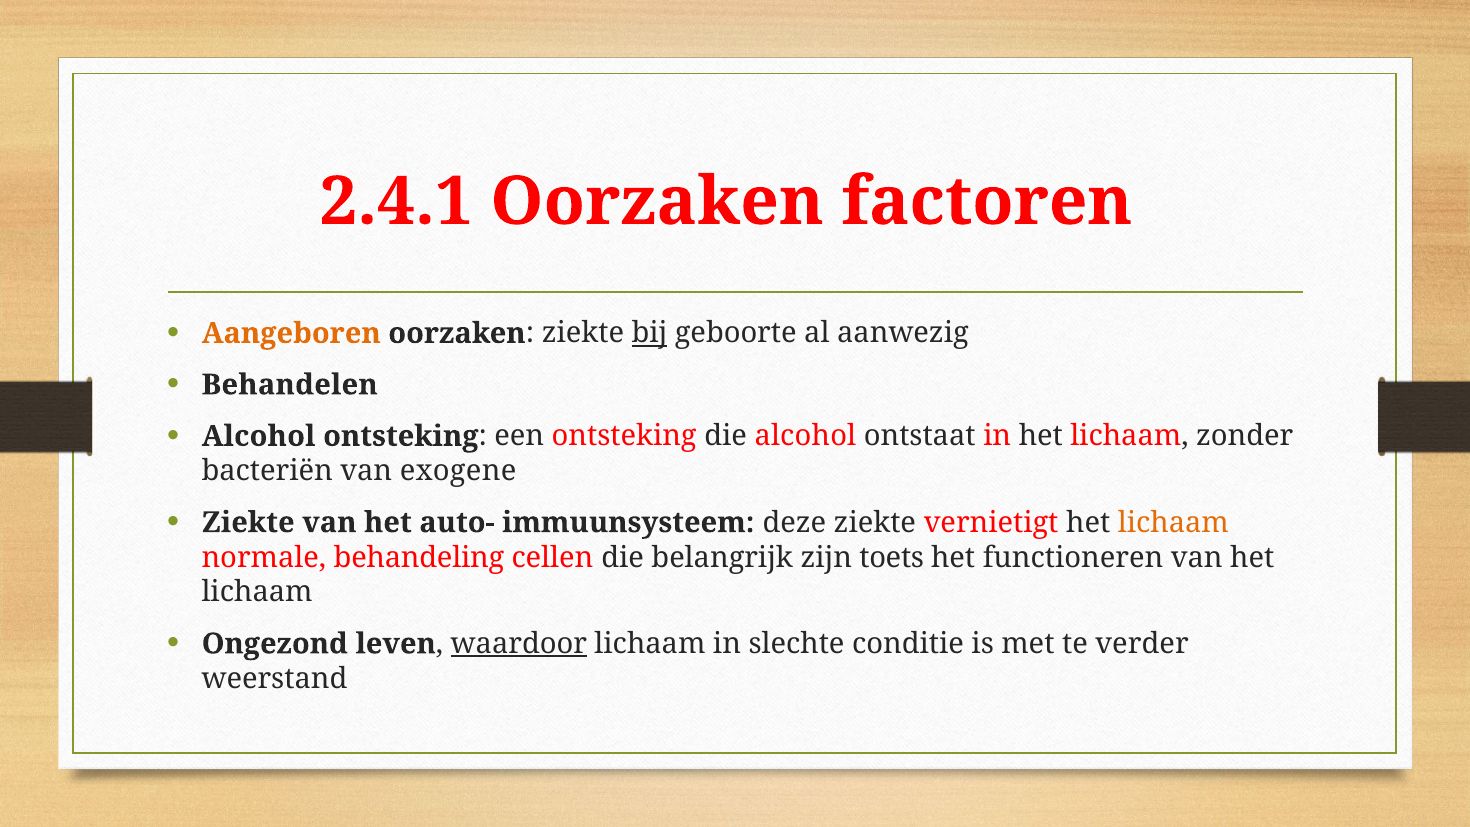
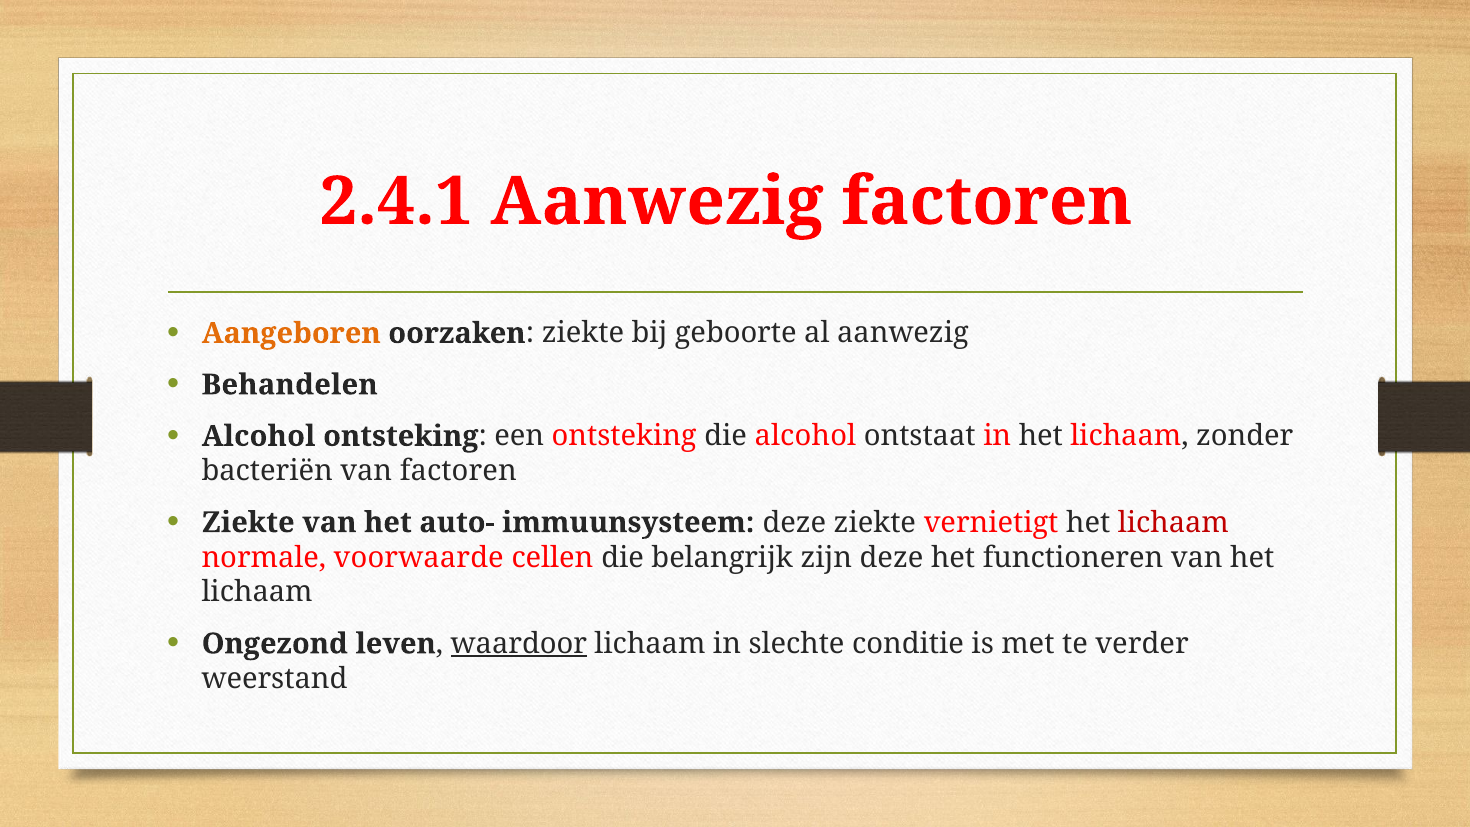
2.4.1 Oorzaken: Oorzaken -> Aanwezig (657, 202)
bij underline: present -> none (649, 333)
van exogene: exogene -> factoren (458, 471)
lichaam colour: orange -> red (1173, 523)
behandeling: behandeling -> voorwaarde (419, 557)
zijn toets: toets -> deze (892, 557)
